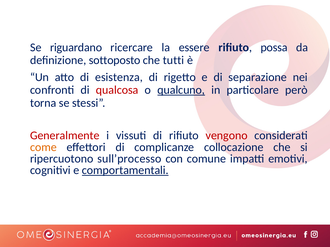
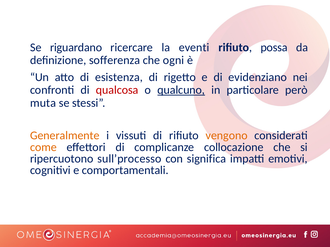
essere: essere -> eventi (194, 48)
sottoposto: sottoposto -> sofferenza (115, 60)
tutti: tutti -> ogni (174, 60)
separazione: separazione -> evidenziano (258, 77)
torna: torna -> muta (43, 103)
Generalmente colour: red -> orange (65, 136)
vengono colour: red -> orange (227, 136)
comune: comune -> significa (207, 159)
comportamentali underline: present -> none (125, 171)
